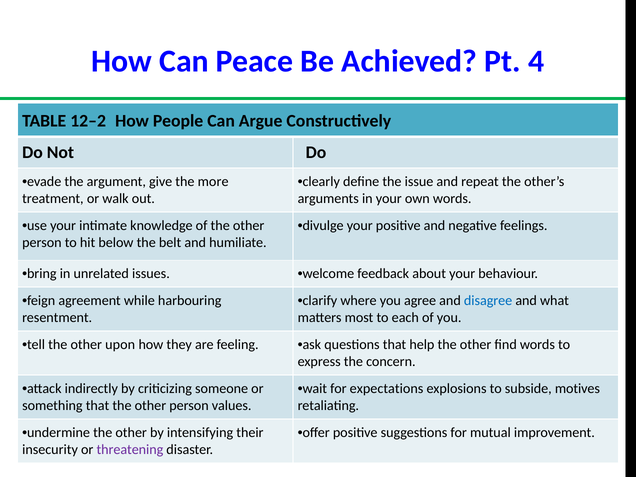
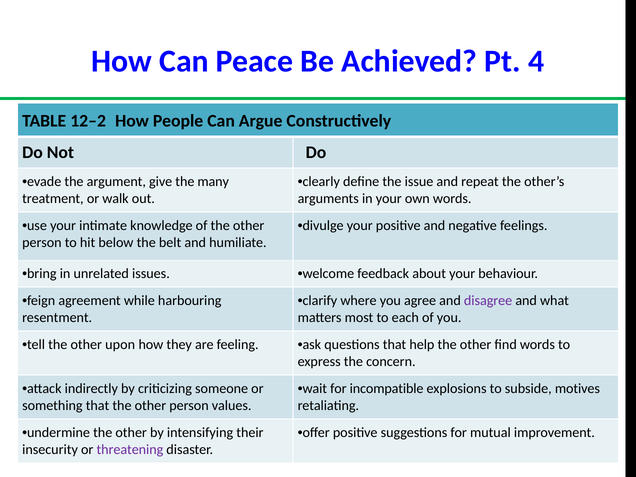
more: more -> many (213, 181)
disagree colour: blue -> purple (488, 300)
expectations: expectations -> incompatible (387, 388)
